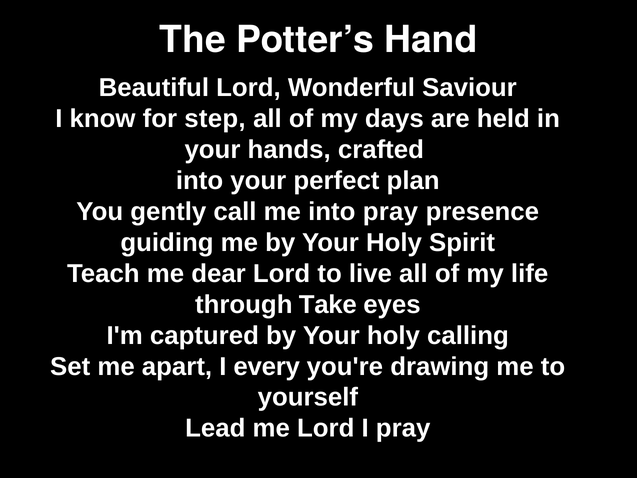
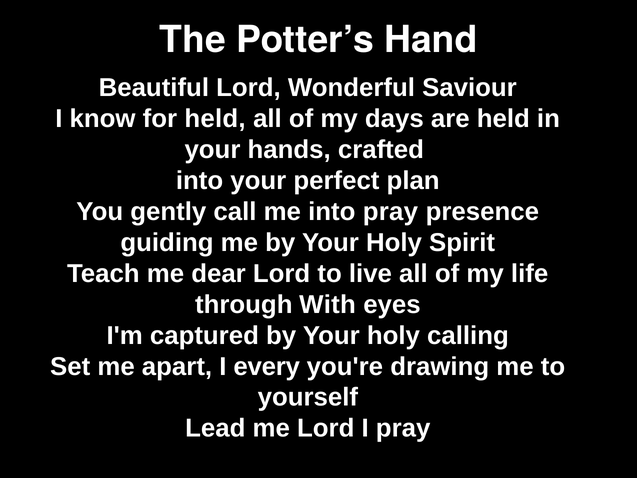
for step: step -> held (215, 118)
Take: Take -> With (328, 304)
